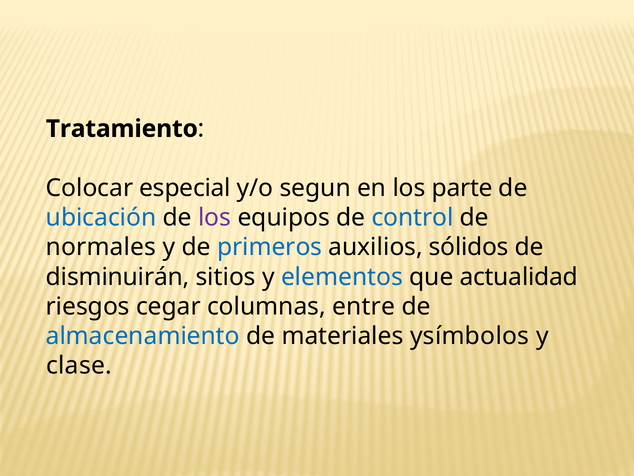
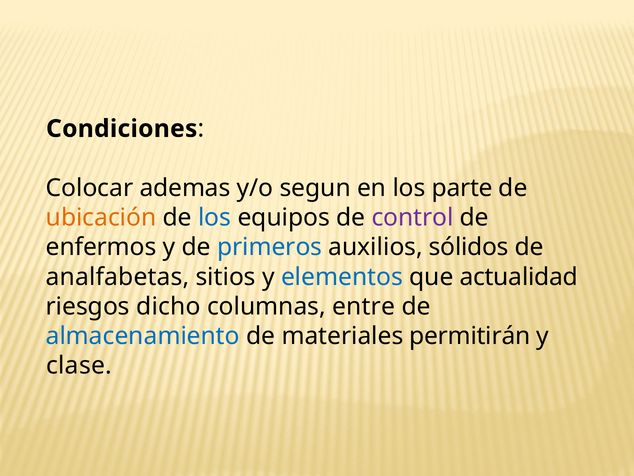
Tratamiento: Tratamiento -> Condiciones (122, 129)
especial: especial -> ademas (185, 188)
ubicación colour: blue -> orange (101, 217)
los colour: purple -> blue (215, 217)
control colour: blue -> purple (413, 217)
normales: normales -> enfermos (101, 247)
disminuirán: disminuirán -> analfabetas (117, 277)
cegar: cegar -> dicho (168, 306)
ysímbolos: ysímbolos -> permitirán (470, 336)
